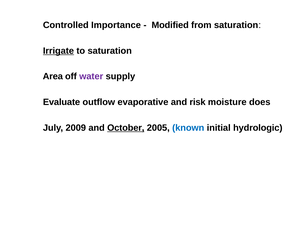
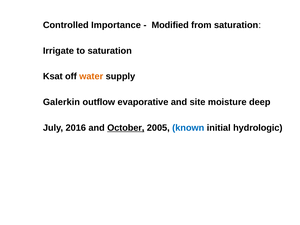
Irrigate underline: present -> none (58, 51)
Area: Area -> Ksat (53, 76)
water colour: purple -> orange (91, 76)
Evaluate: Evaluate -> Galerkin (61, 102)
risk: risk -> site (198, 102)
does: does -> deep (260, 102)
2009: 2009 -> 2016 (76, 128)
